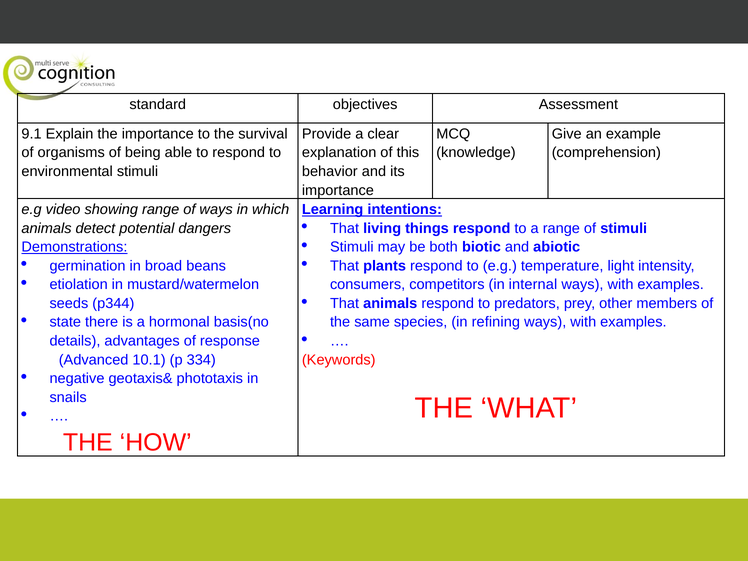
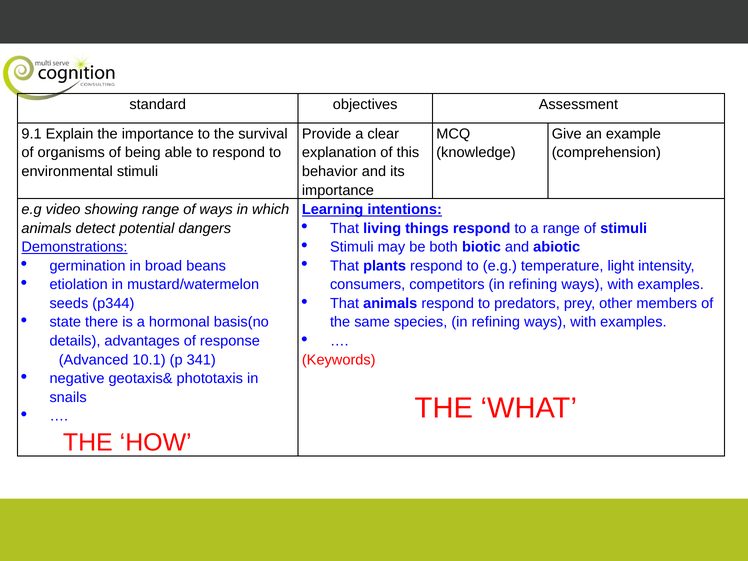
competitors in internal: internal -> refining (533, 285)
334: 334 -> 341 (201, 360)
